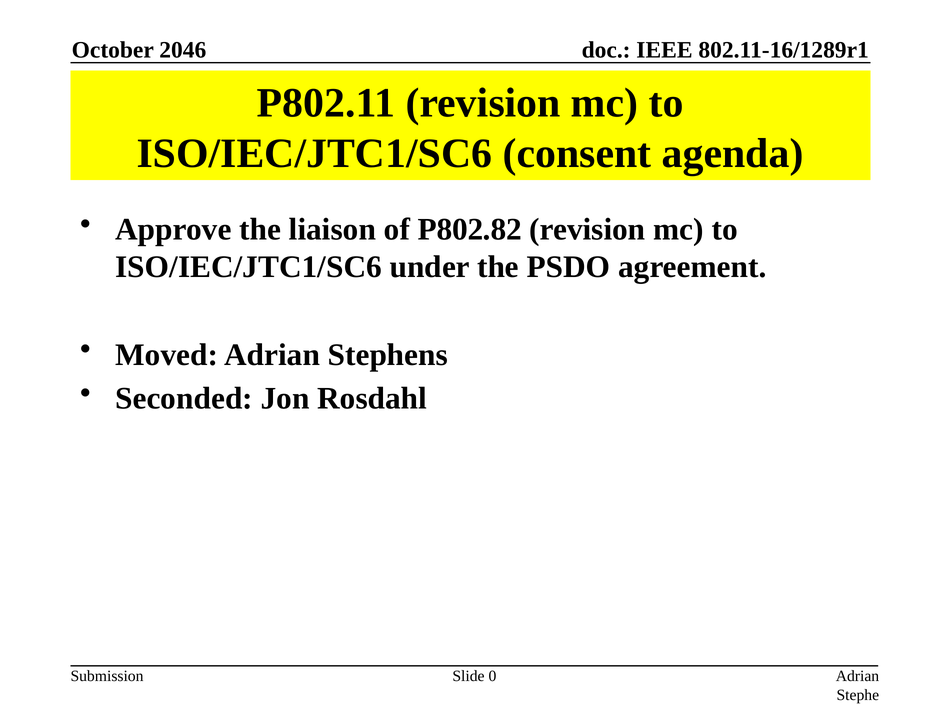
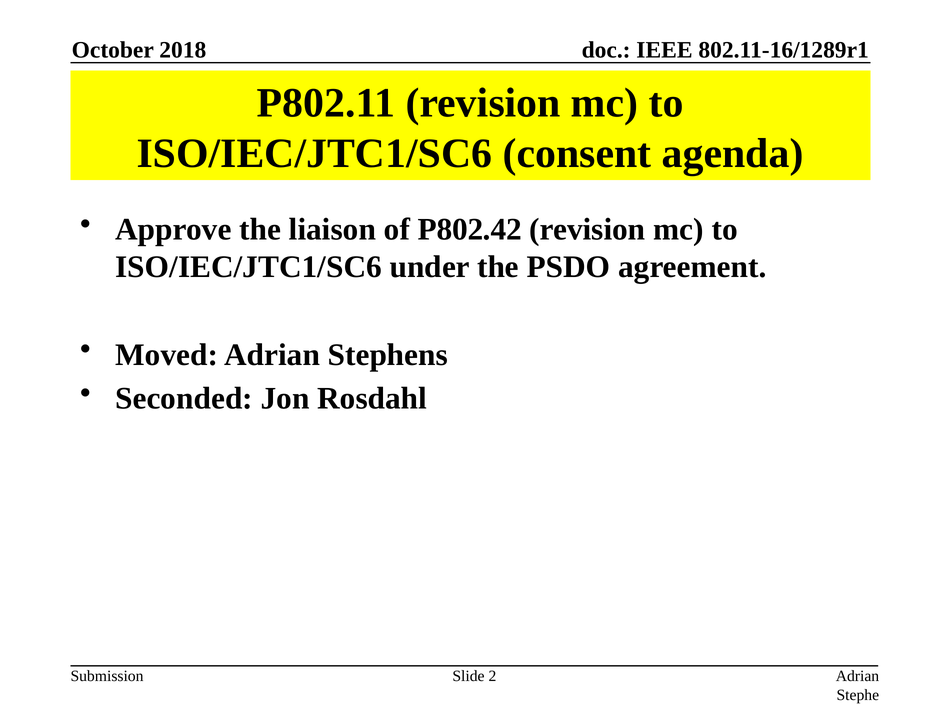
2046: 2046 -> 2018 (183, 50)
P802.82: P802.82 -> P802.42 (470, 230)
0: 0 -> 2 (492, 677)
